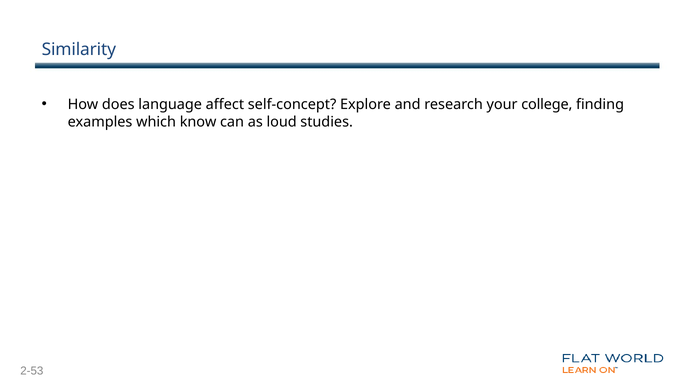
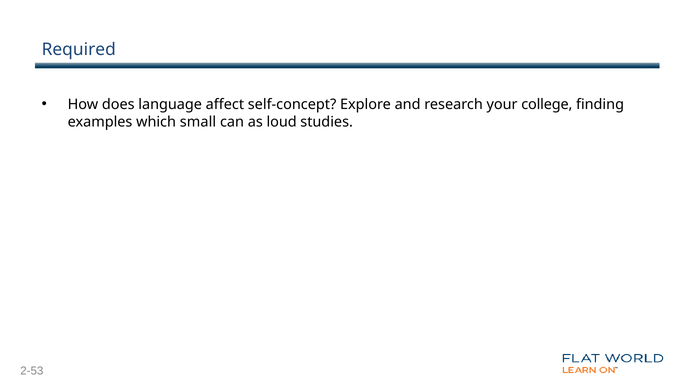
Similarity: Similarity -> Required (79, 49)
know: know -> small (198, 122)
